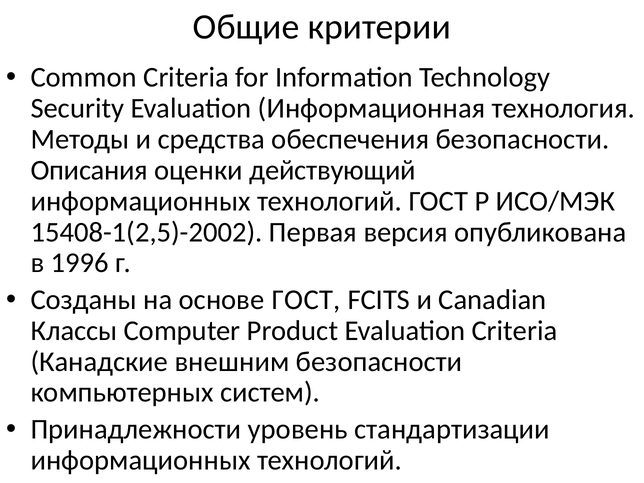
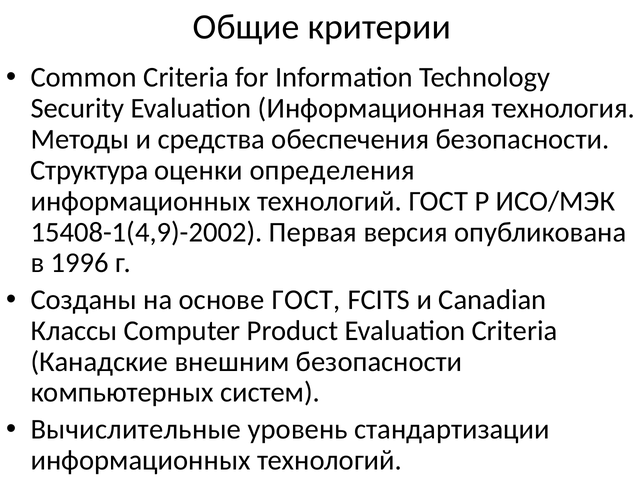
Описания: Описания -> Структура (89, 170)
действующий: действующий -> определения (332, 170)
15408-1(2,5)-2002: 15408-1(2,5)-2002 -> 15408-1(4,9)-2002 (147, 232)
Принадлежности: Принадлежности -> Вычислительные (136, 429)
